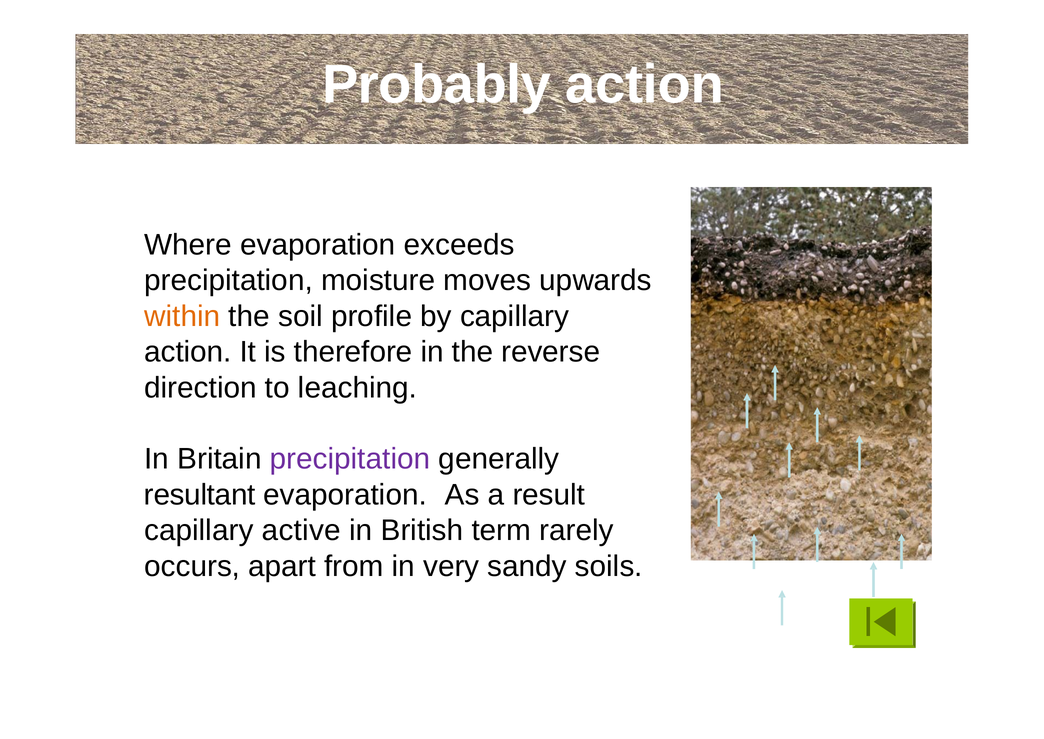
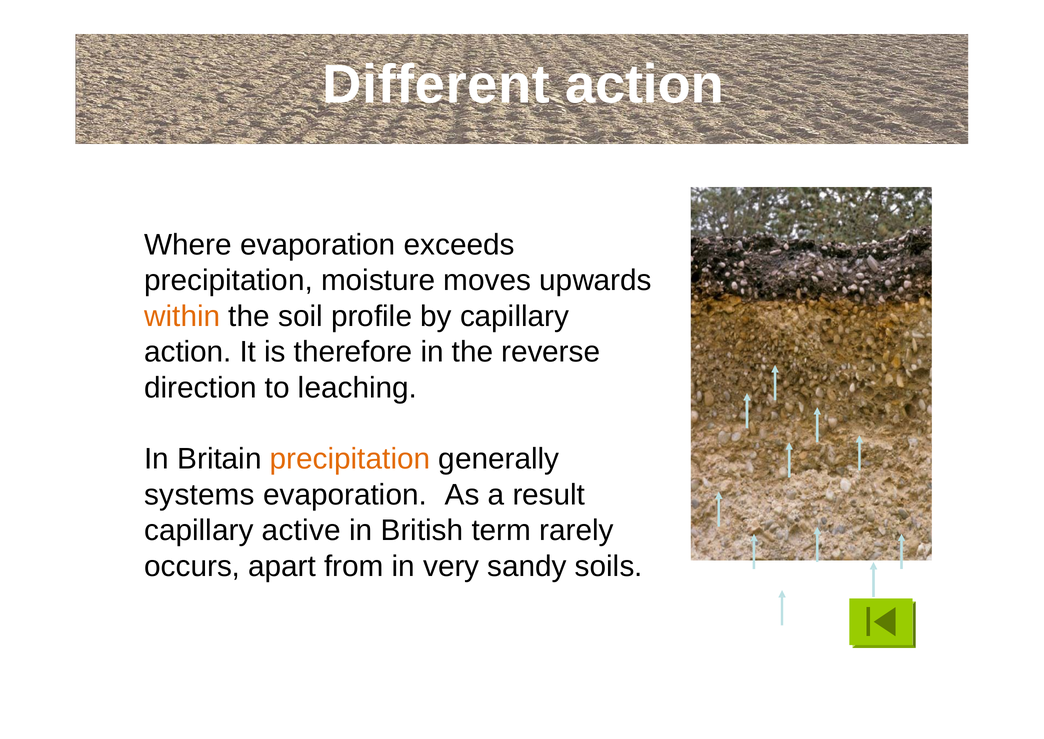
Probably: Probably -> Different (436, 85)
precipitation colour: purple -> orange (350, 459)
resultant: resultant -> systems (200, 494)
